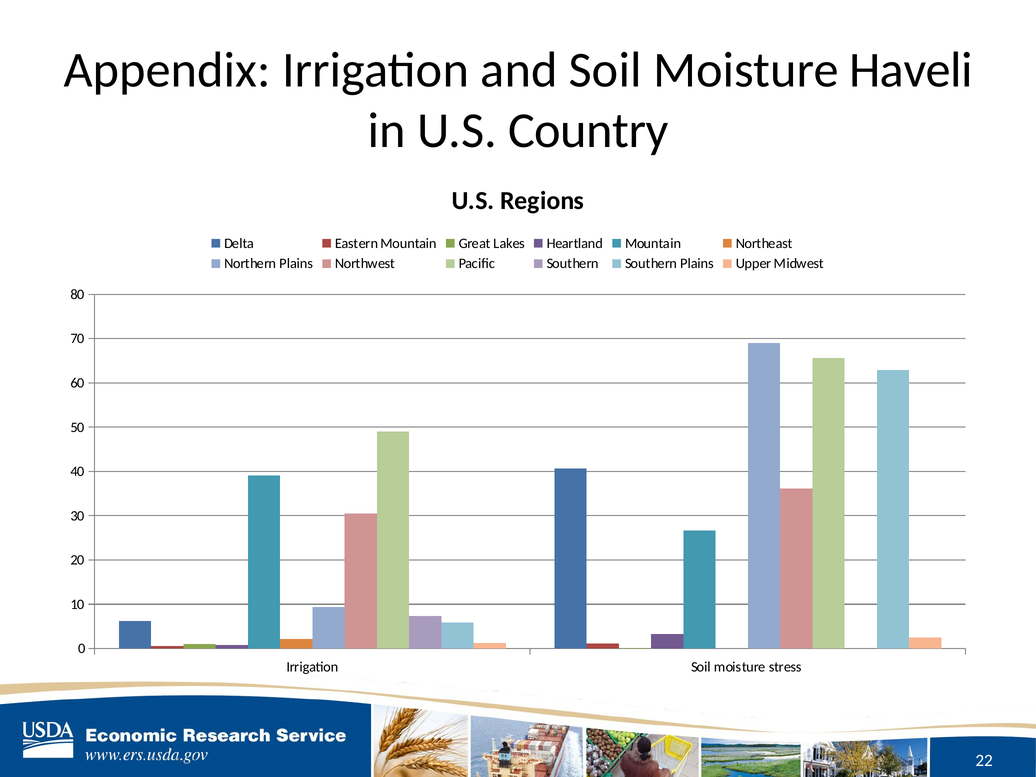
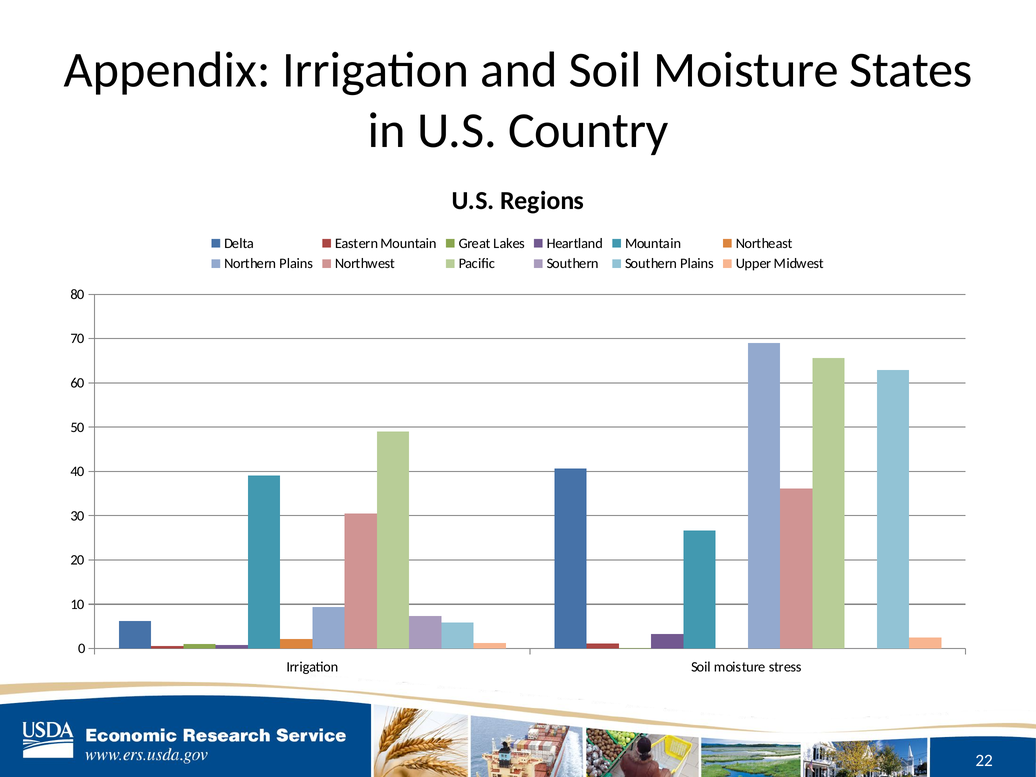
Haveli: Haveli -> States (911, 70)
